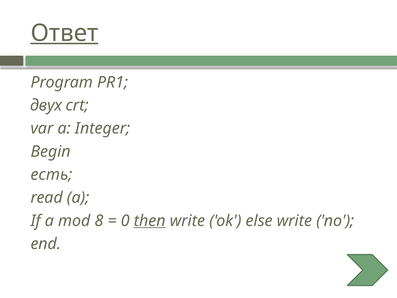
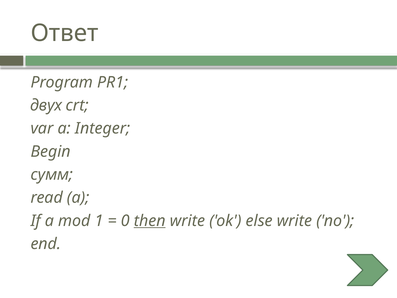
Ответ underline: present -> none (64, 33)
есть: есть -> сумм (52, 174)
8: 8 -> 1 (99, 221)
